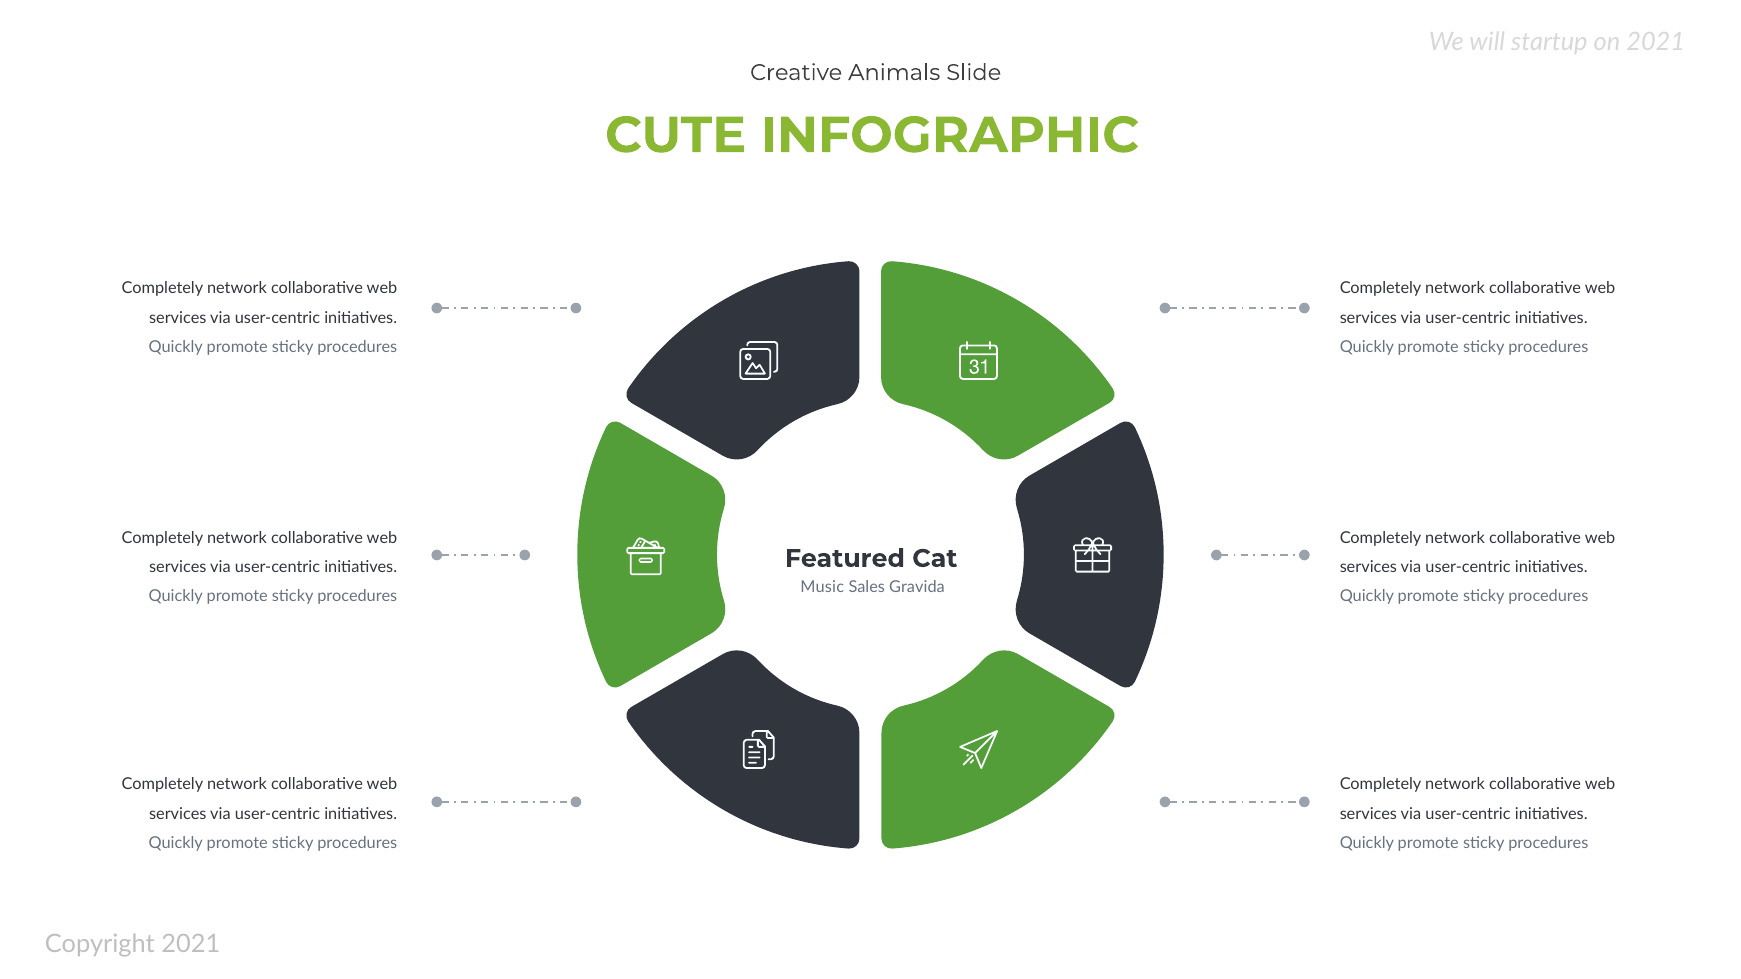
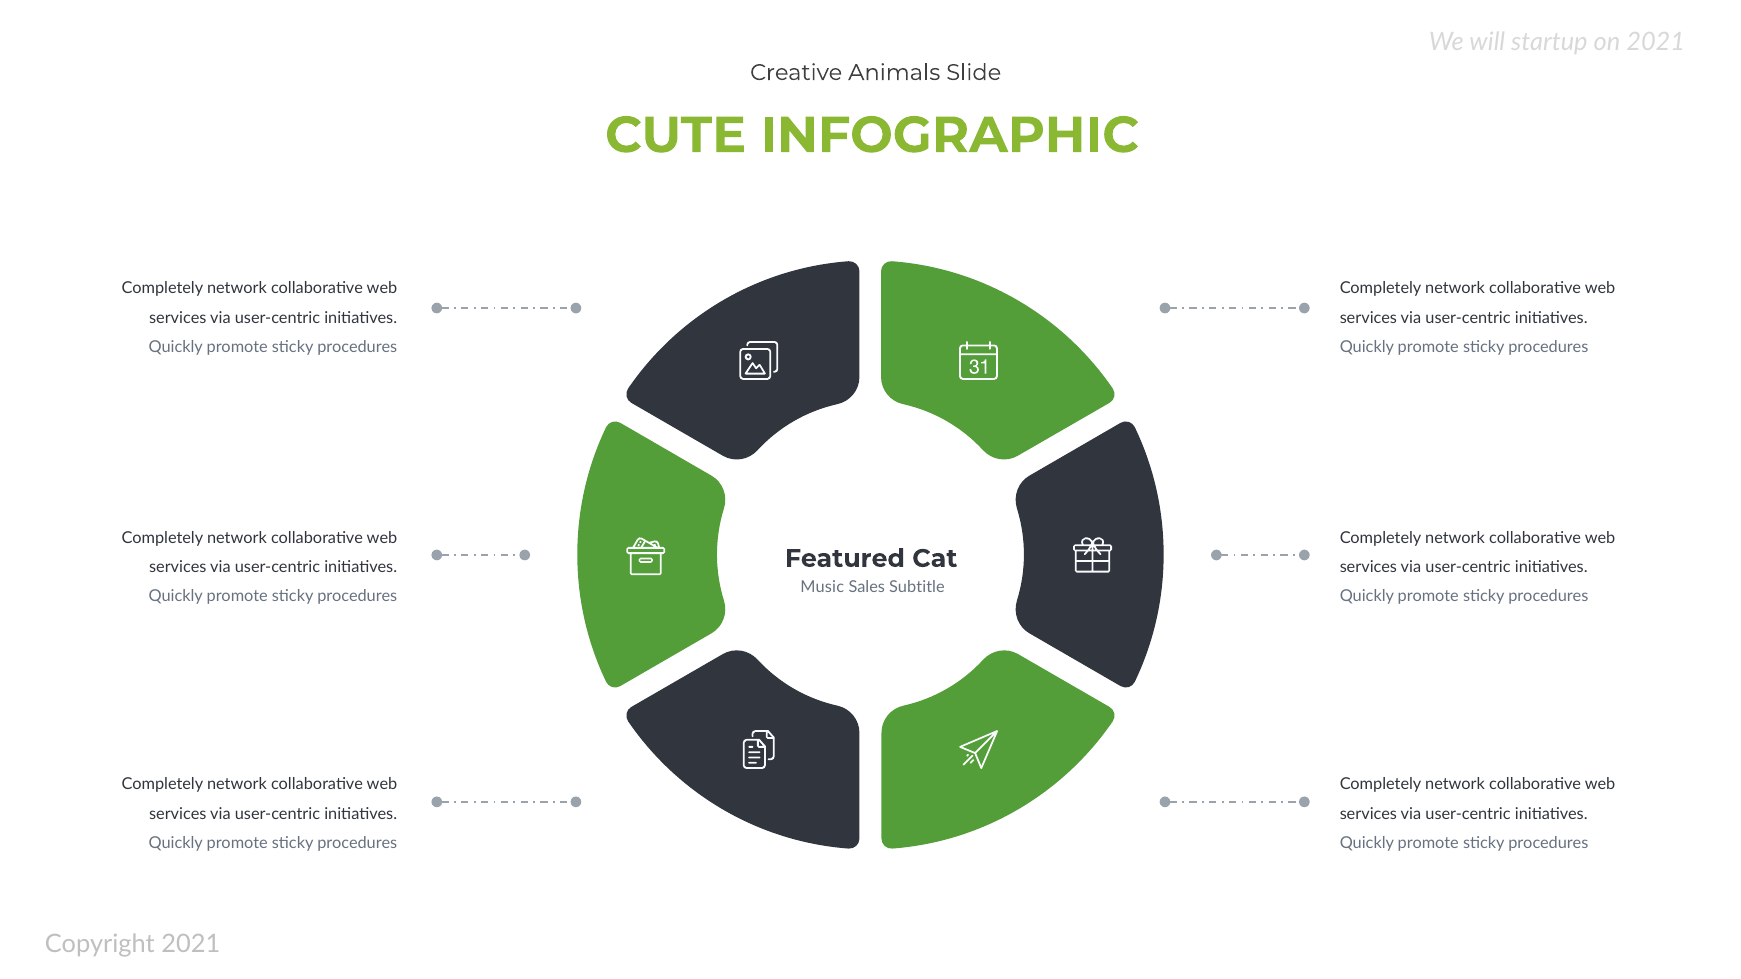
Gravida: Gravida -> Subtitle (917, 587)
